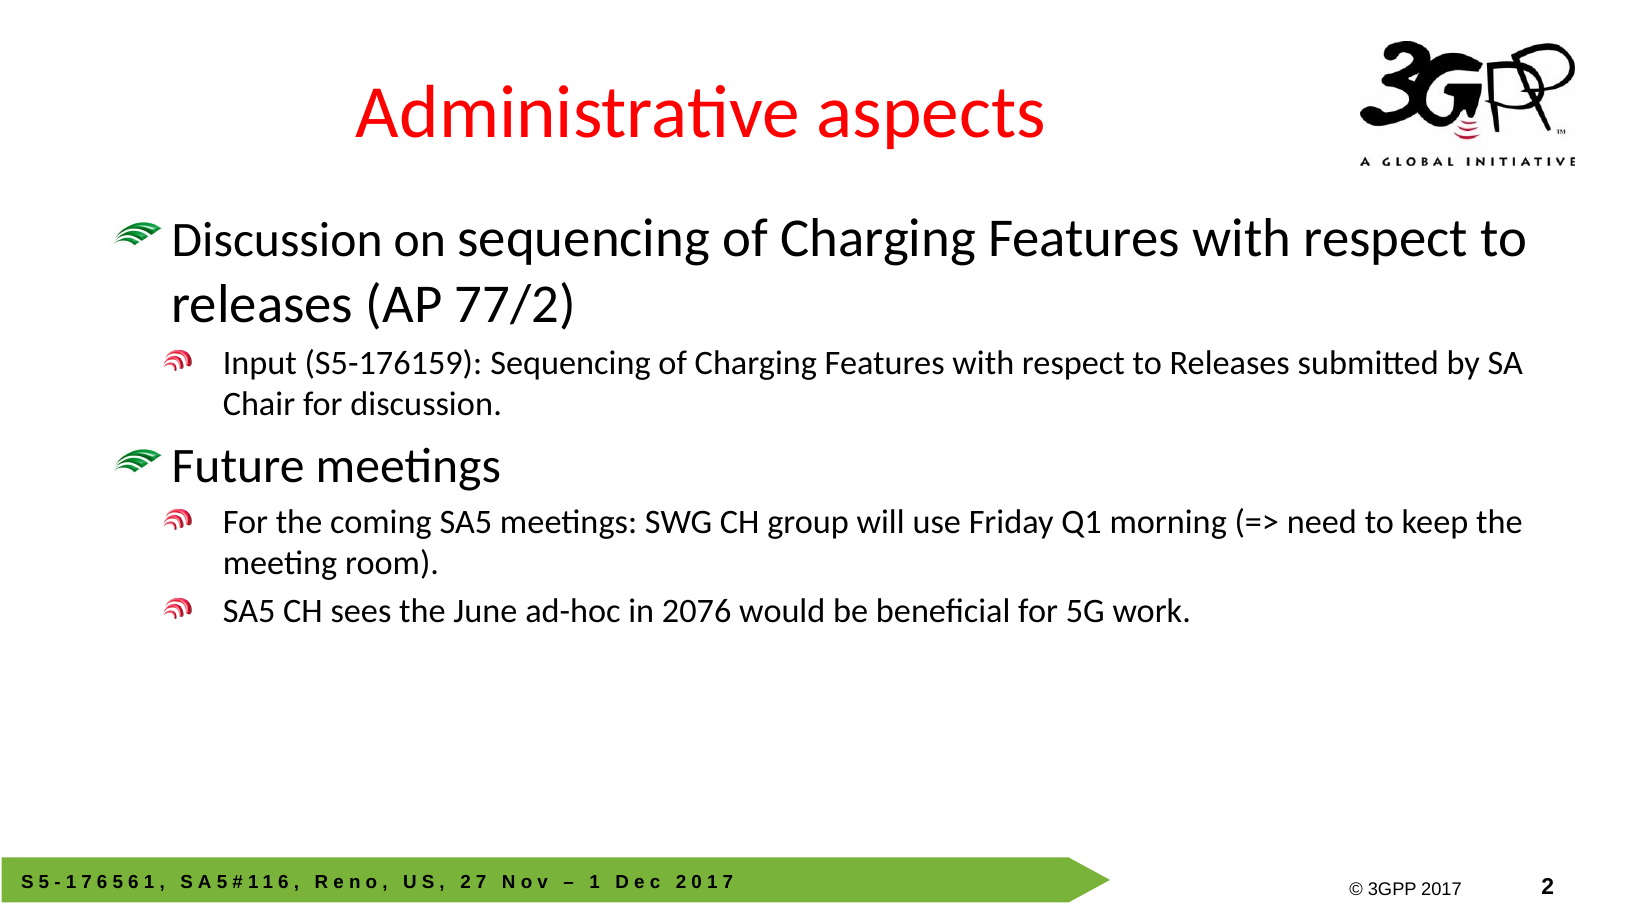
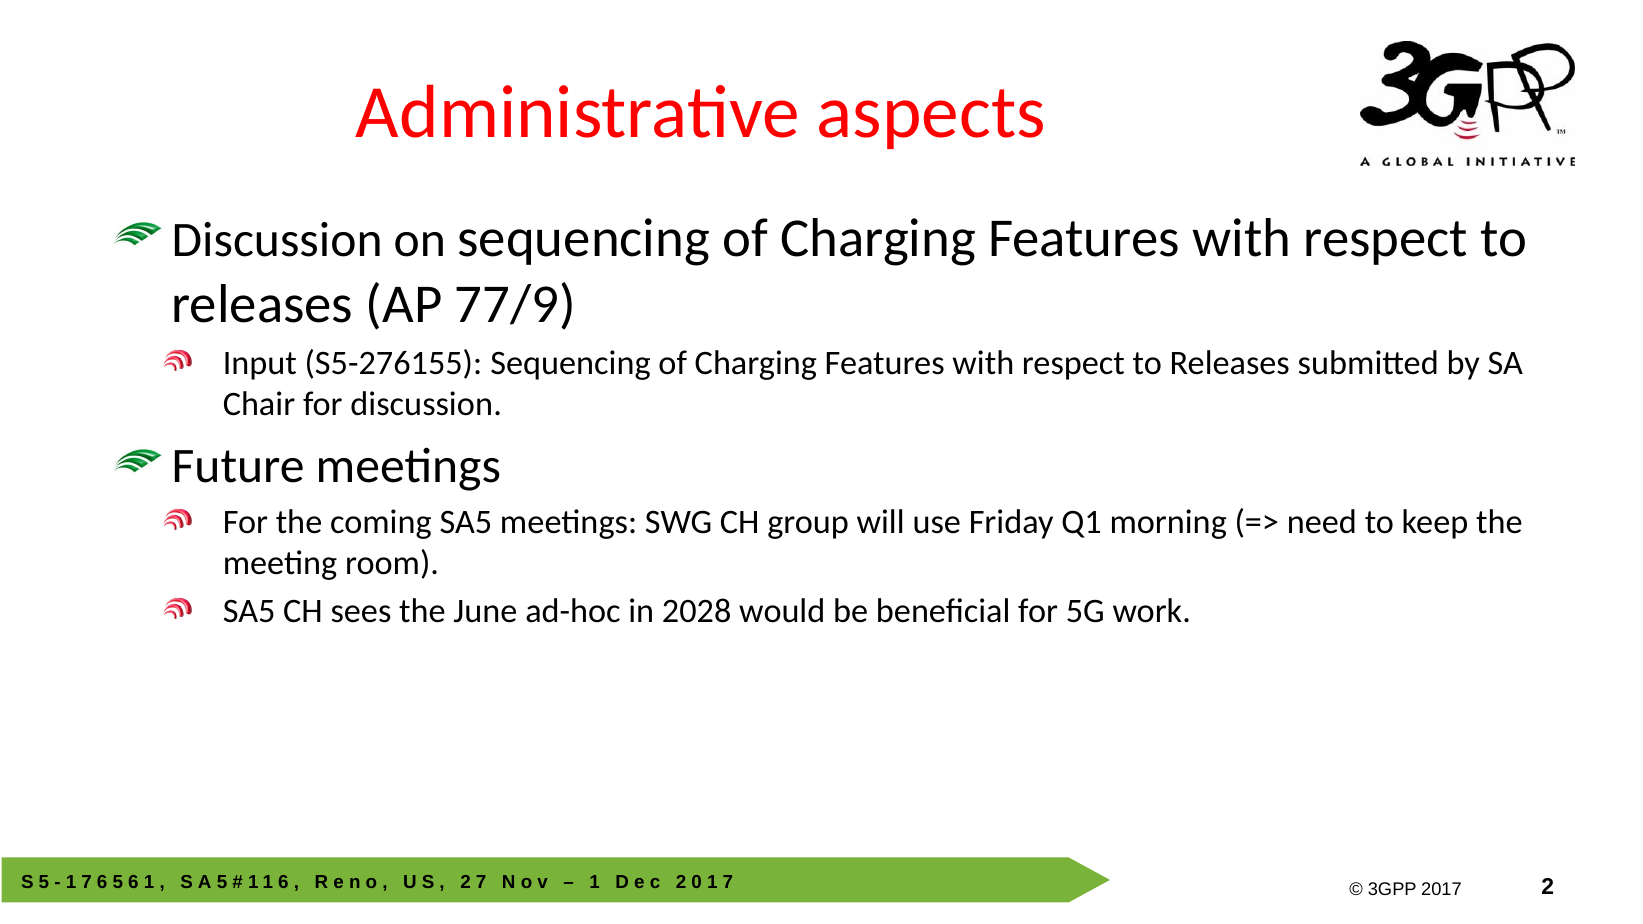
77/2: 77/2 -> 77/9 (515, 305)
S5-176159: S5-176159 -> S5-276155 (393, 363)
2076: 2076 -> 2028 (697, 611)
